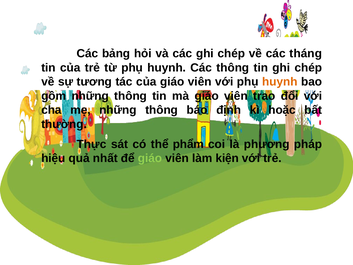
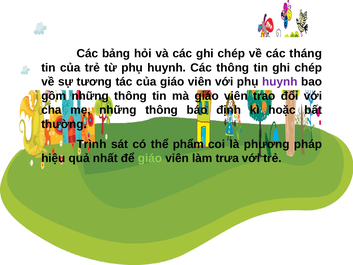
huynh colour: orange -> purple (280, 82)
Thực: Thực -> Trình (92, 144)
kiện: kiện -> trưa (227, 158)
